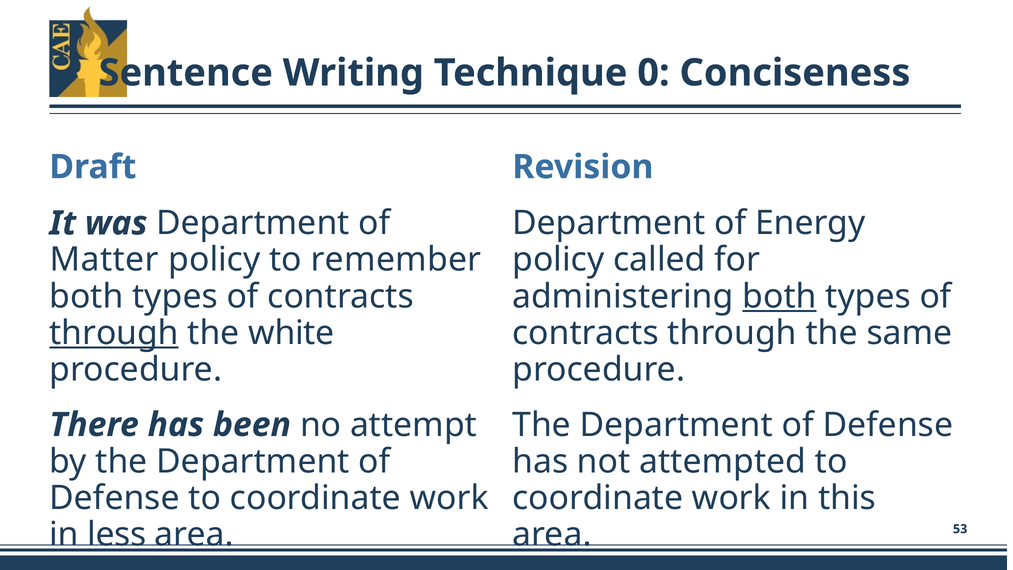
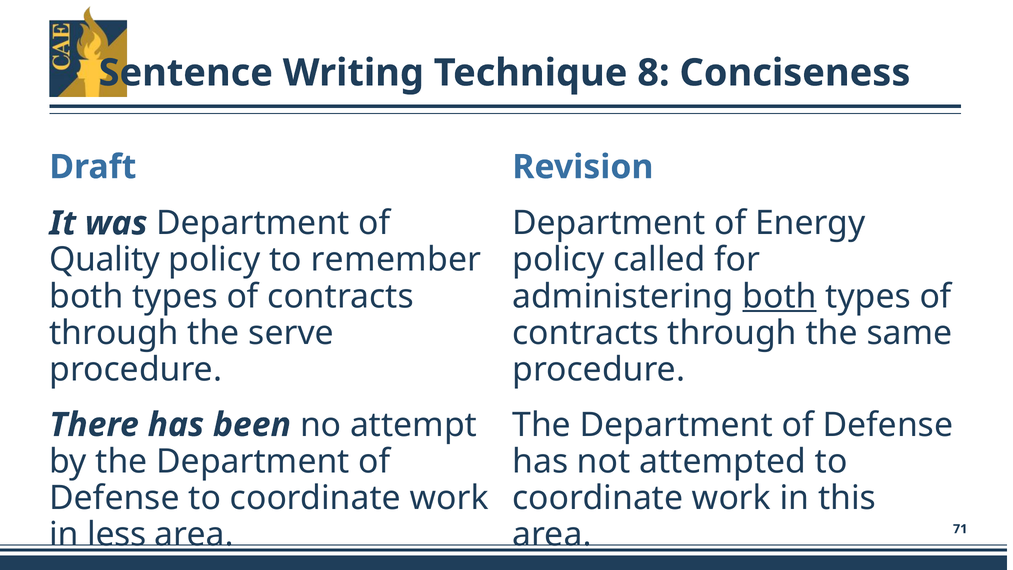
0: 0 -> 8 (653, 73)
Matter: Matter -> Quality (105, 260)
through underline: present -> none (114, 333)
white: white -> serve (291, 333)
53: 53 -> 71 (960, 529)
